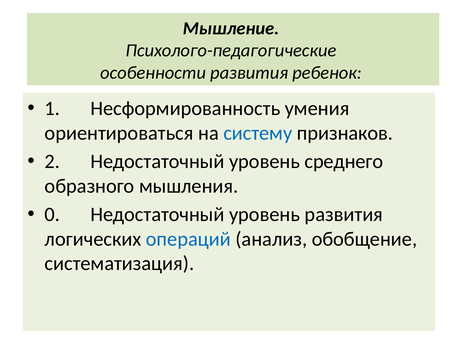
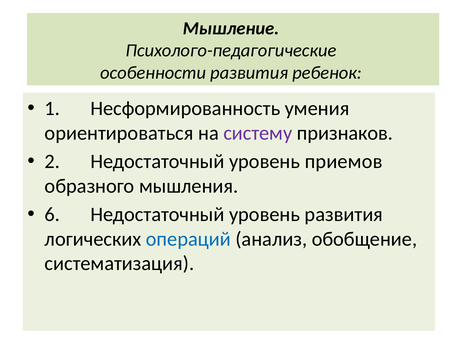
систему colour: blue -> purple (258, 133)
среднего: среднего -> приемов (344, 161)
0: 0 -> 6 (52, 214)
